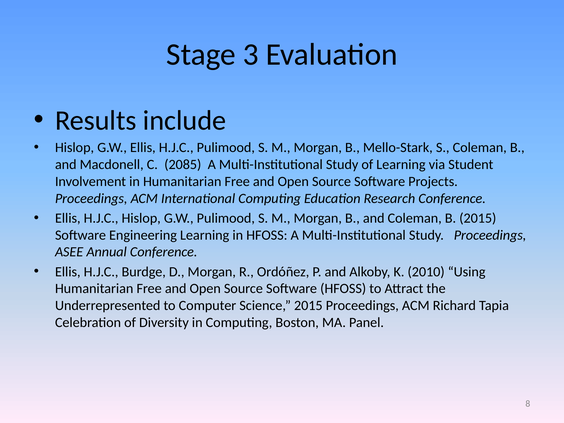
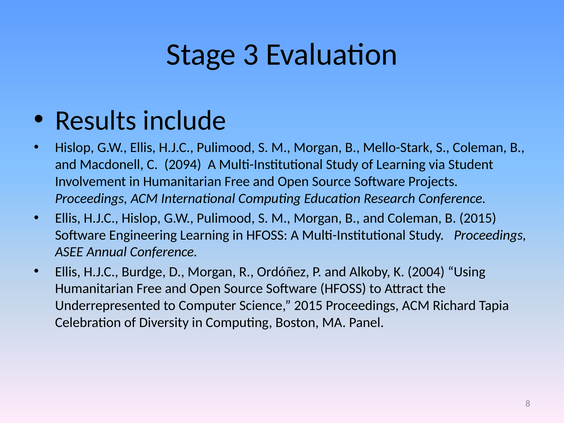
2085: 2085 -> 2094 (183, 165)
2010: 2010 -> 2004 (426, 272)
